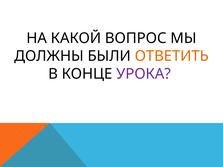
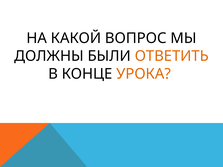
УРОКА colour: purple -> orange (144, 74)
